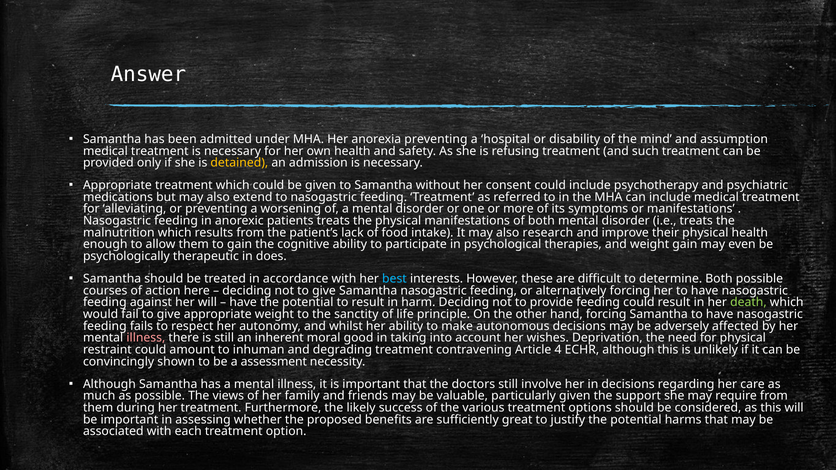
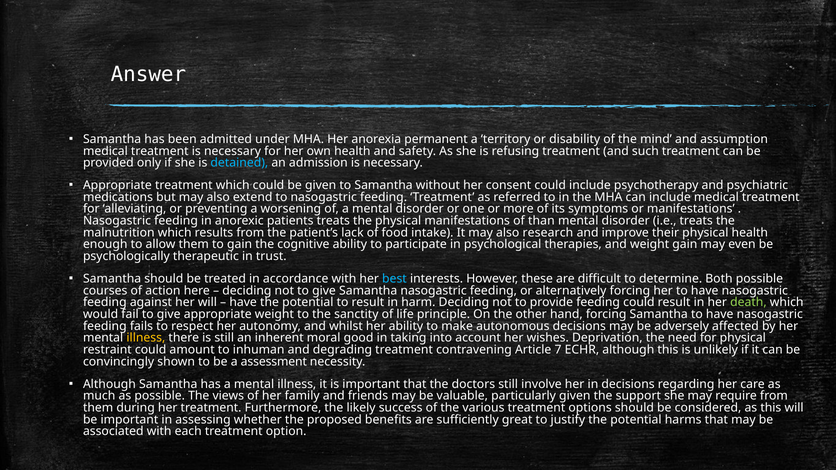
anorexia preventing: preventing -> permanent (436, 139)
hospital: hospital -> territory (506, 139)
detained colour: yellow -> light blue (239, 163)
of both: both -> than (541, 221)
does: does -> trust (271, 256)
illness colour: pink -> yellow (146, 338)
4: 4 -> 7 (558, 350)
